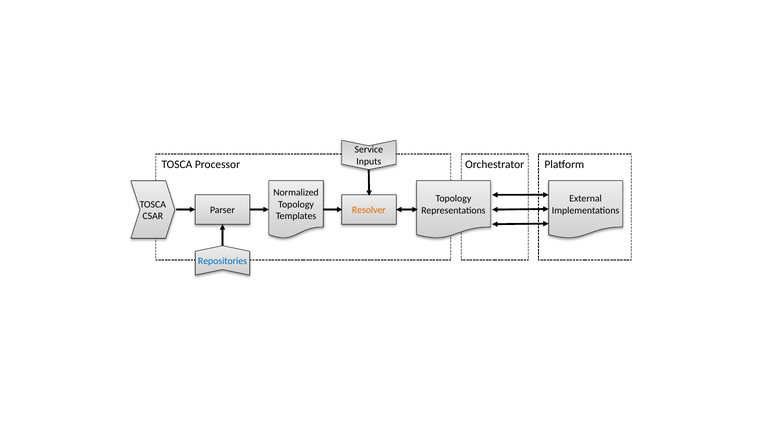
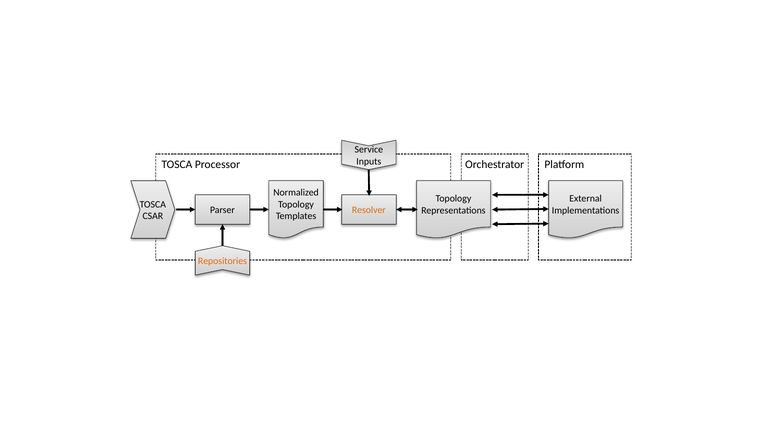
Repositories colour: blue -> orange (222, 261)
